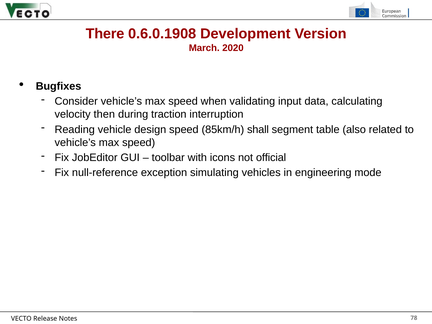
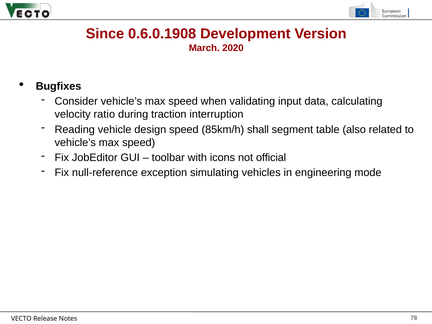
There: There -> Since (105, 34)
then: then -> ratio (104, 114)
